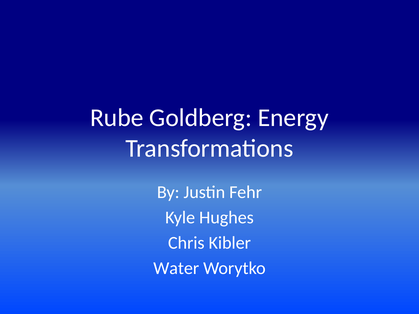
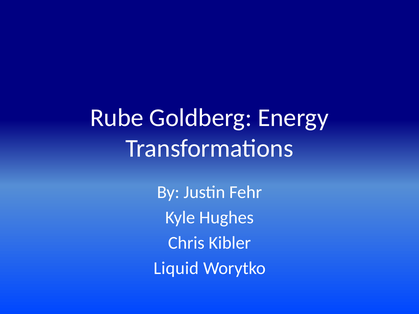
Water: Water -> Liquid (176, 268)
